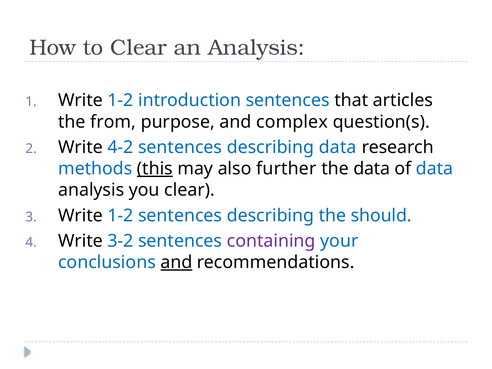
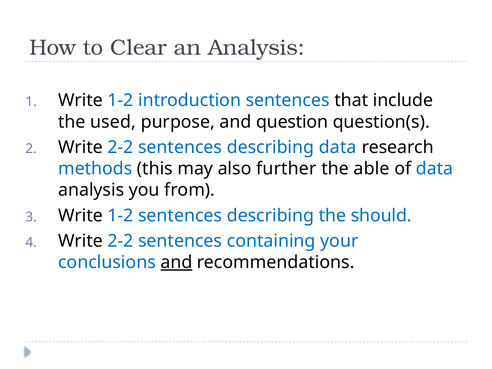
articles: articles -> include (403, 100)
from: from -> used (113, 122)
complex: complex -> question (292, 122)
4-2: 4-2 -> 2-2 (120, 147)
this underline: present -> none (155, 169)
the data: data -> able (372, 169)
you clear: clear -> from (190, 190)
3-2: 3-2 -> 2-2 (120, 241)
containing colour: purple -> blue (271, 241)
